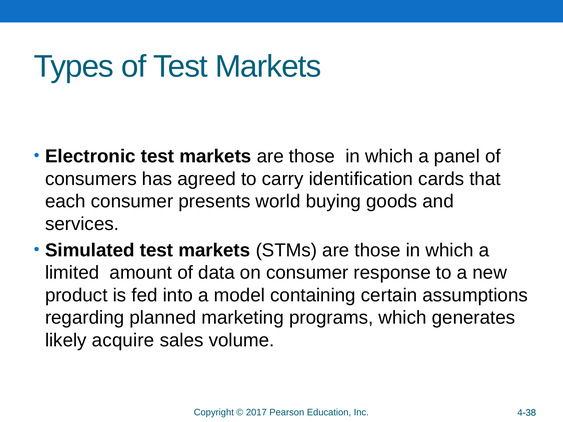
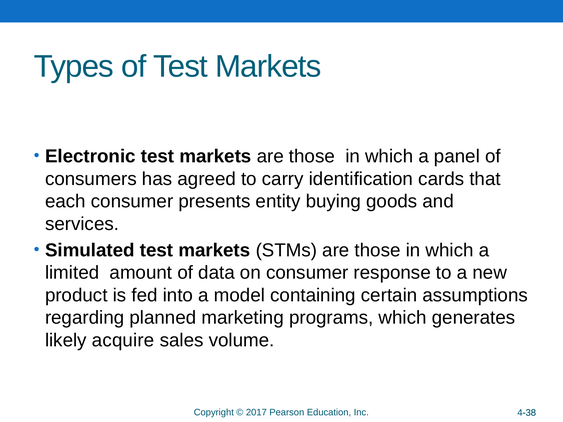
world: world -> entity (278, 202)
